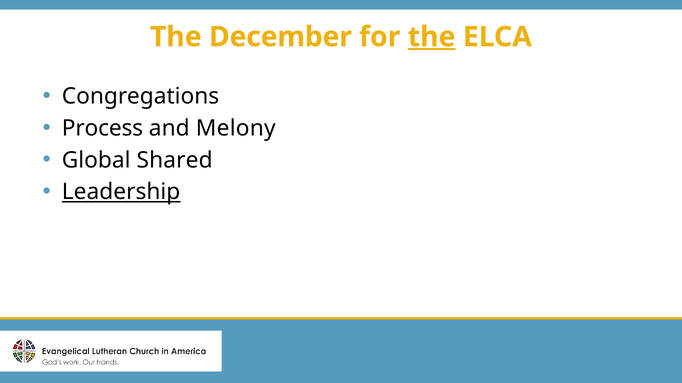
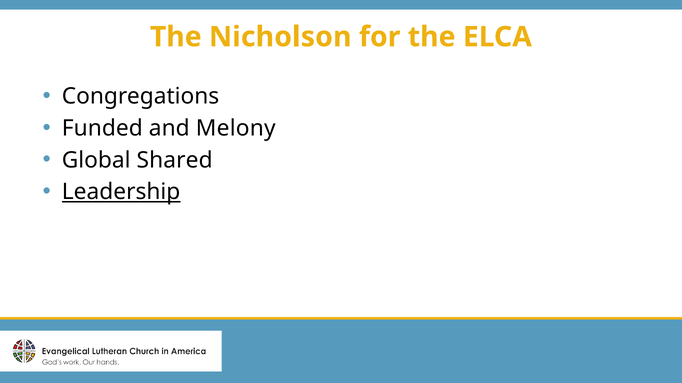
December: December -> Nicholson (280, 37)
the underline: present -> none (432, 37)
Process: Process -> Funded (102, 128)
